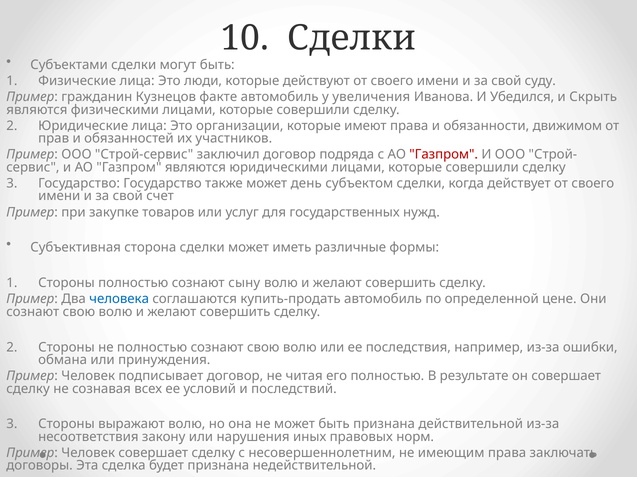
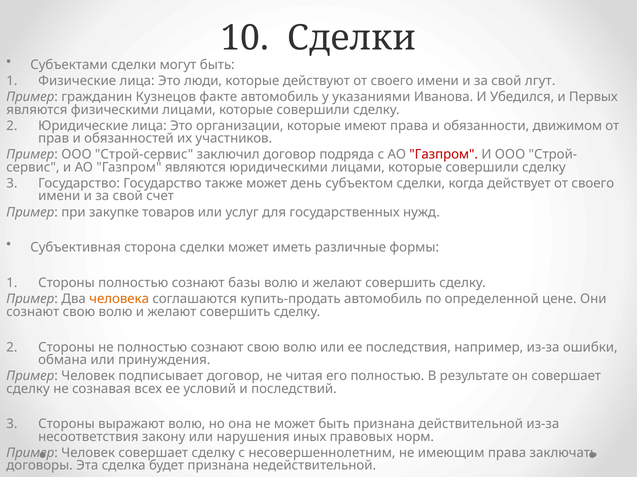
суду: суду -> лгут (540, 81)
увеличения: увеличения -> указаниями (371, 97)
Скрыть: Скрыть -> Первых (593, 97)
сыну: сыну -> базы (244, 283)
человека colour: blue -> orange (119, 300)
